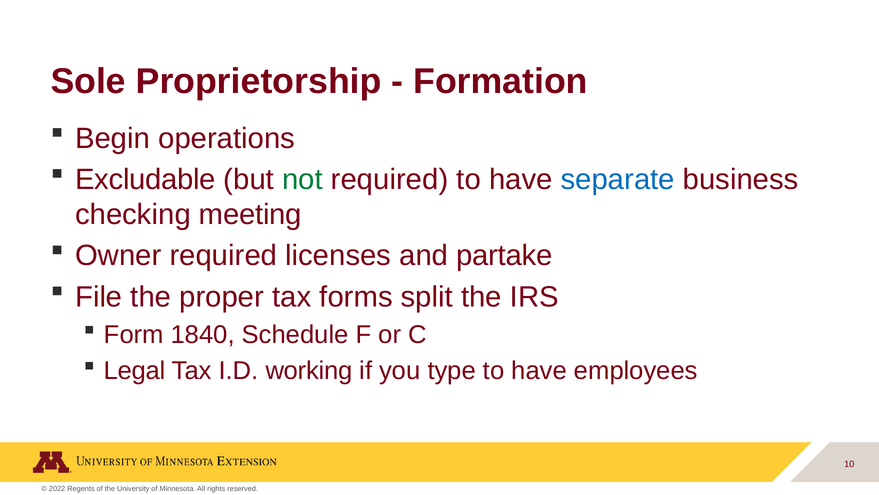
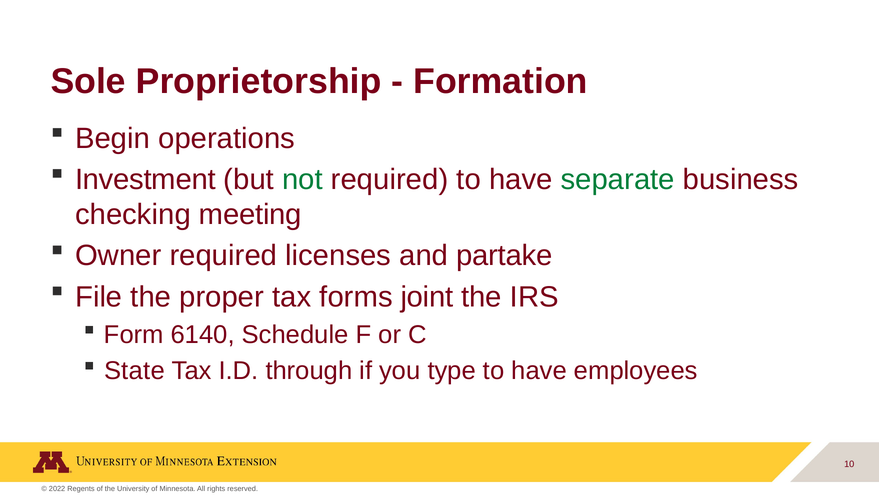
Excludable: Excludable -> Investment (145, 179)
separate colour: blue -> green (618, 179)
split: split -> joint (427, 297)
1840: 1840 -> 6140 (203, 334)
Legal: Legal -> State (134, 370)
working: working -> through (309, 370)
